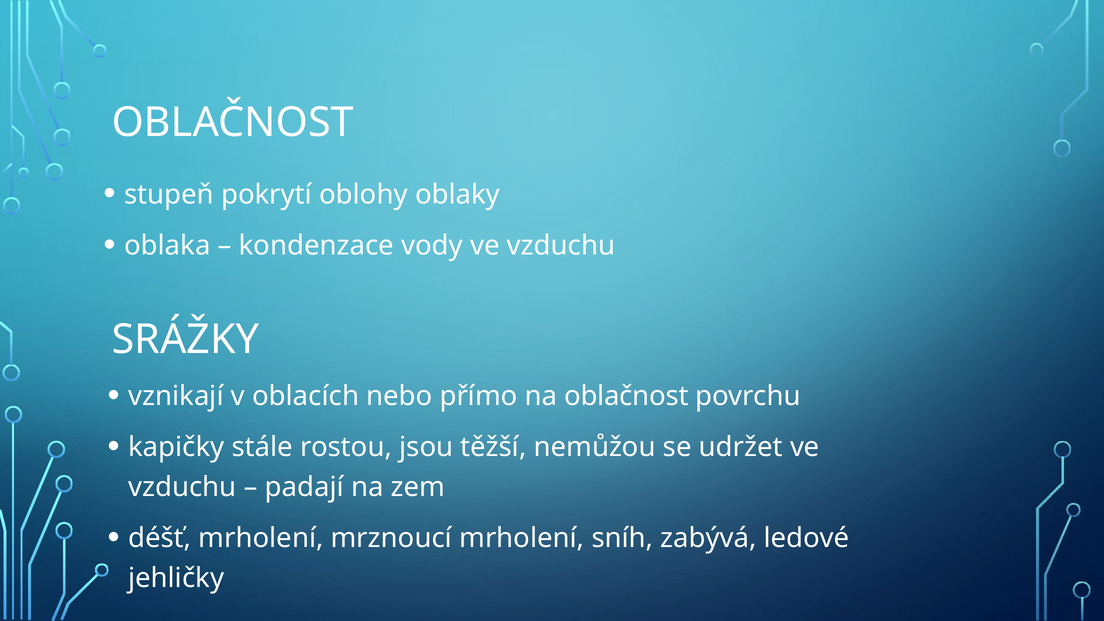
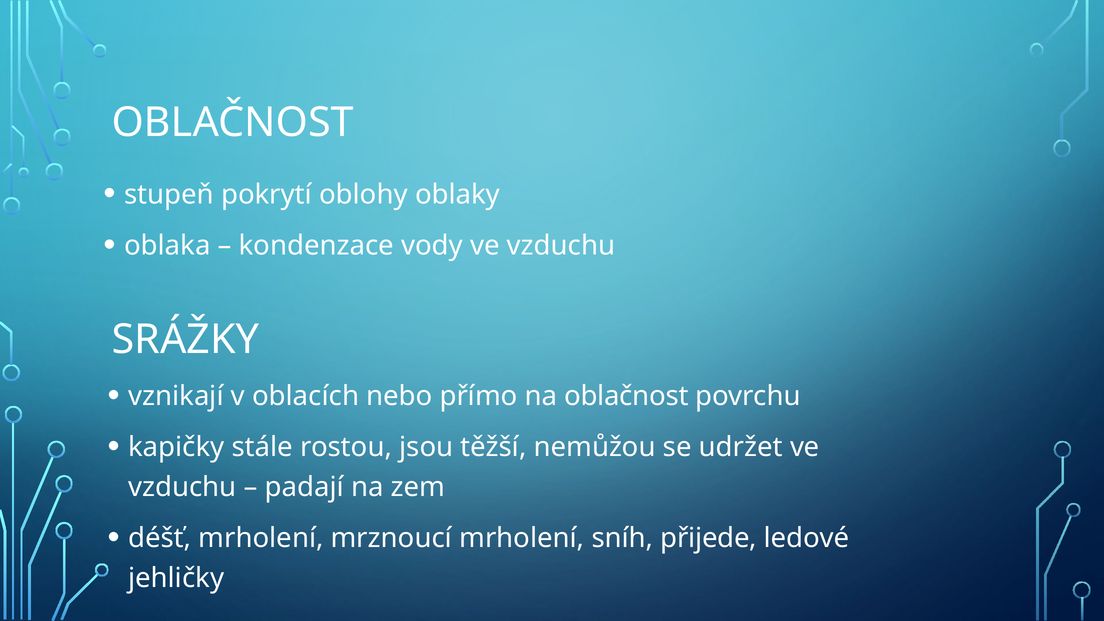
zabývá: zabývá -> přijede (709, 538)
